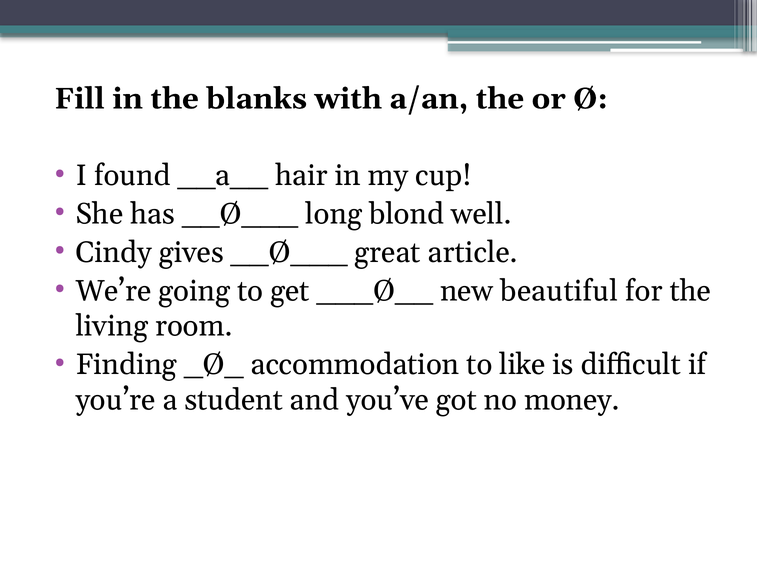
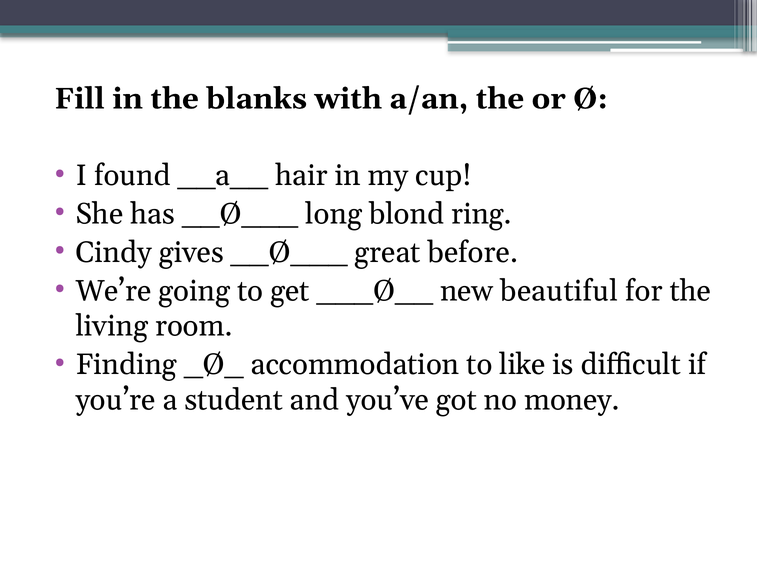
well: well -> ring (481, 214)
article: article -> before (473, 252)
